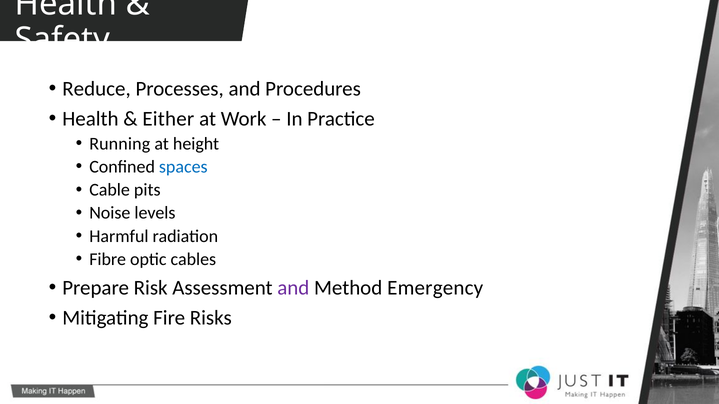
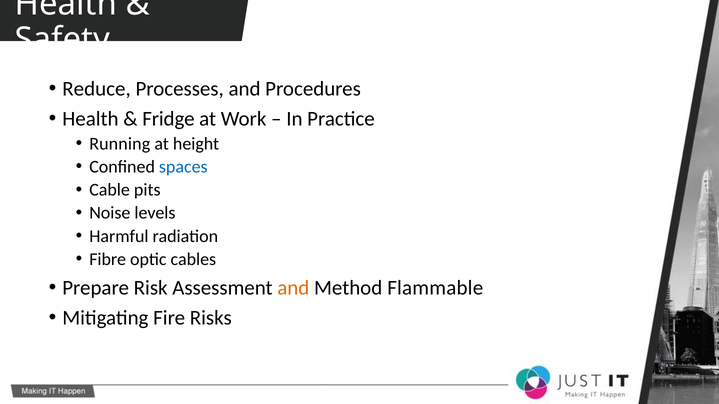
Either: Either -> Fridge (168, 119)
and colour: purple -> orange (293, 288)
Emergency: Emergency -> Flammable (435, 288)
